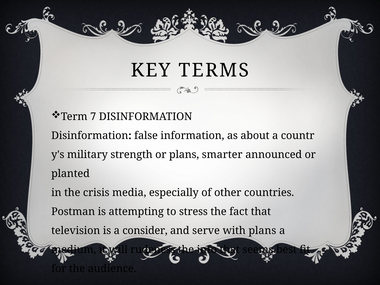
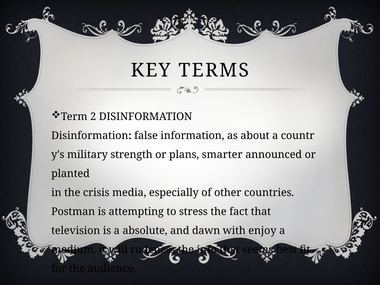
7: 7 -> 2 (93, 117)
consider: consider -> absolute (145, 231)
serve: serve -> dawn (206, 231)
with plans: plans -> enjoy (262, 231)
